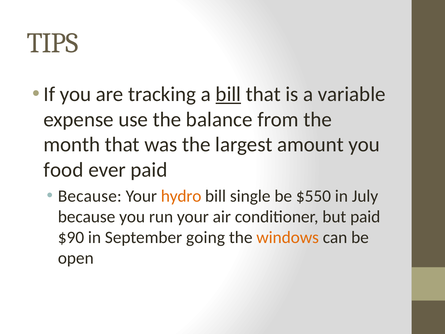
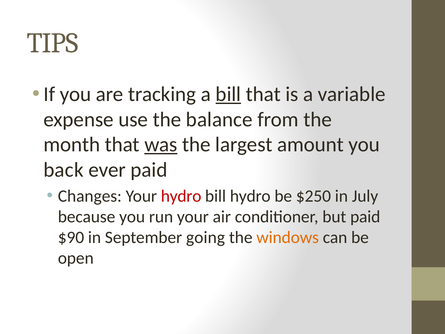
was underline: none -> present (161, 145)
food: food -> back (63, 170)
Because: Because -> Changes (90, 196)
hydro colour: orange -> red (181, 196)
bill single: single -> hydro (250, 196)
$550: $550 -> $250 (313, 196)
